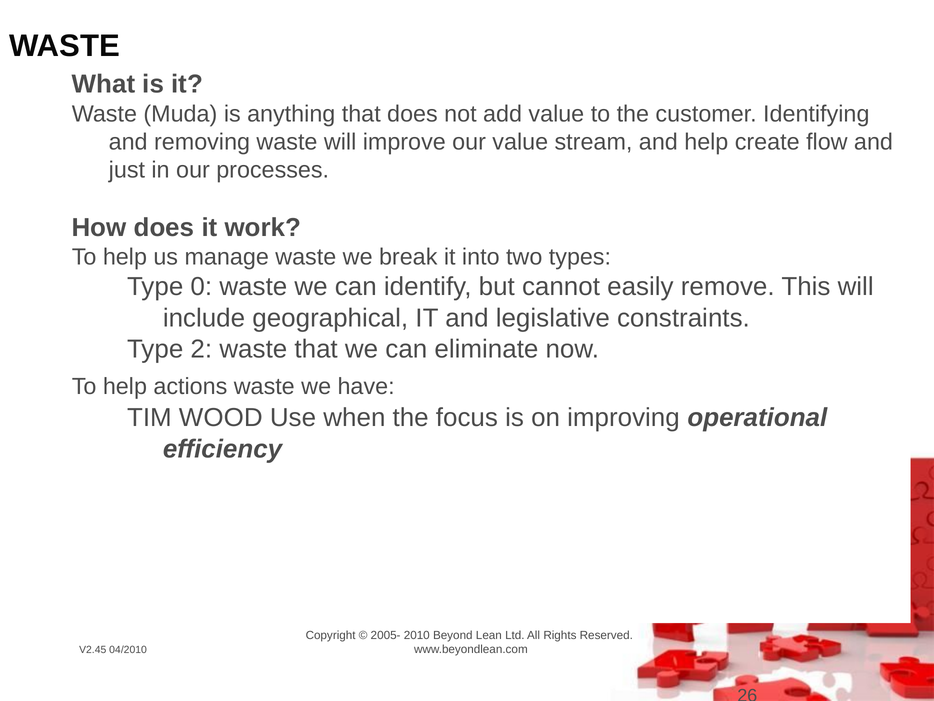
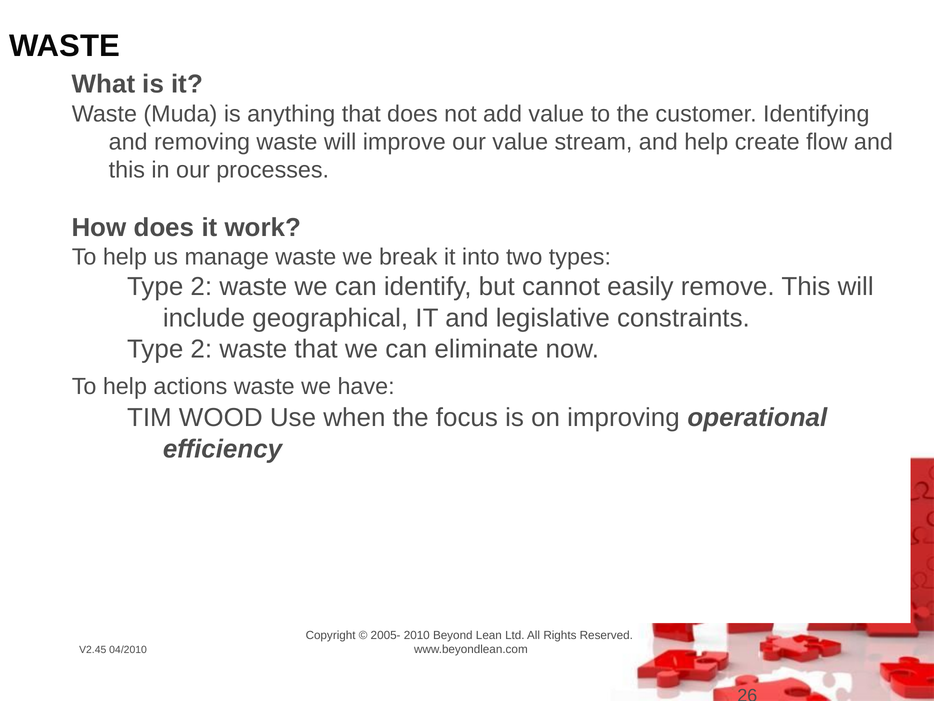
just: just -> this (127, 170)
0: 0 -> 2 (201, 287)
